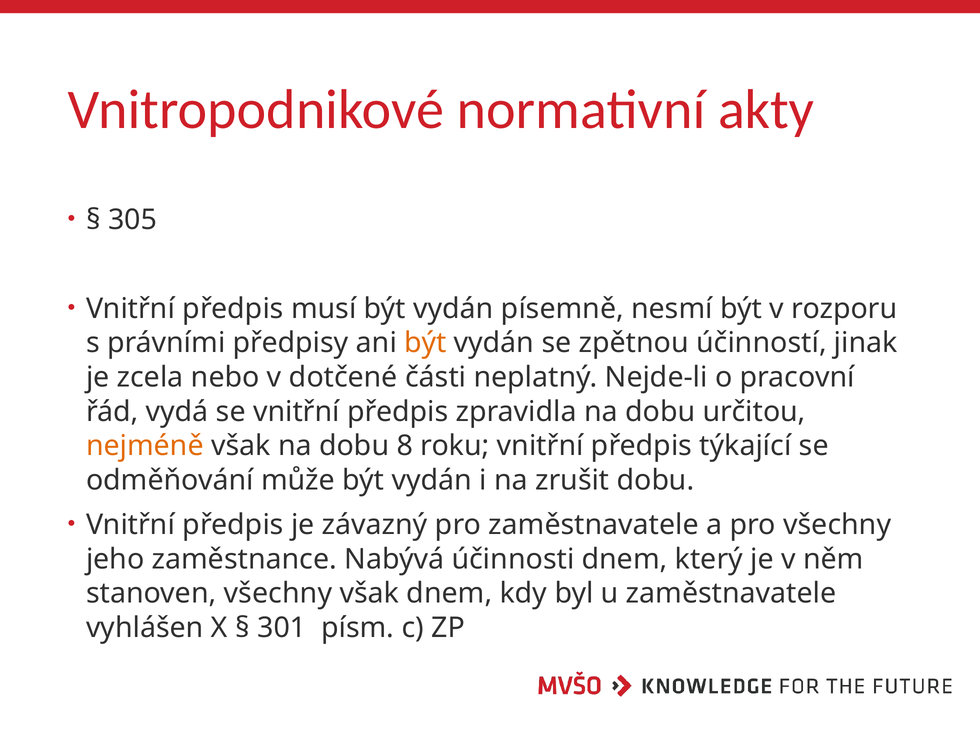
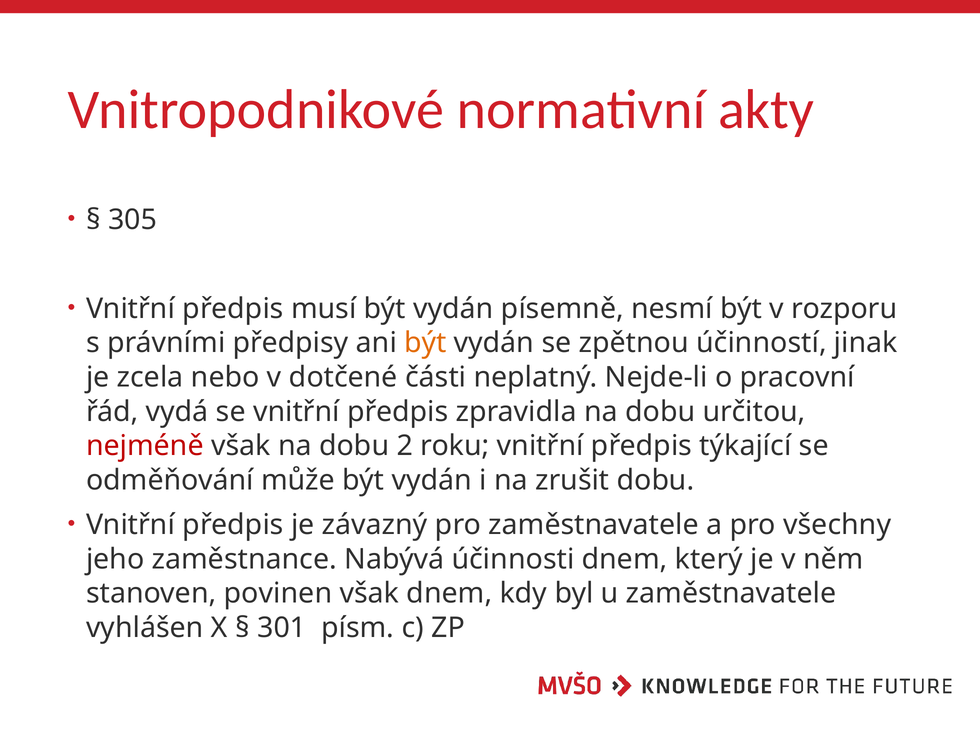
nejméně colour: orange -> red (145, 446)
8: 8 -> 2 (405, 446)
stanoven všechny: všechny -> povinen (278, 593)
